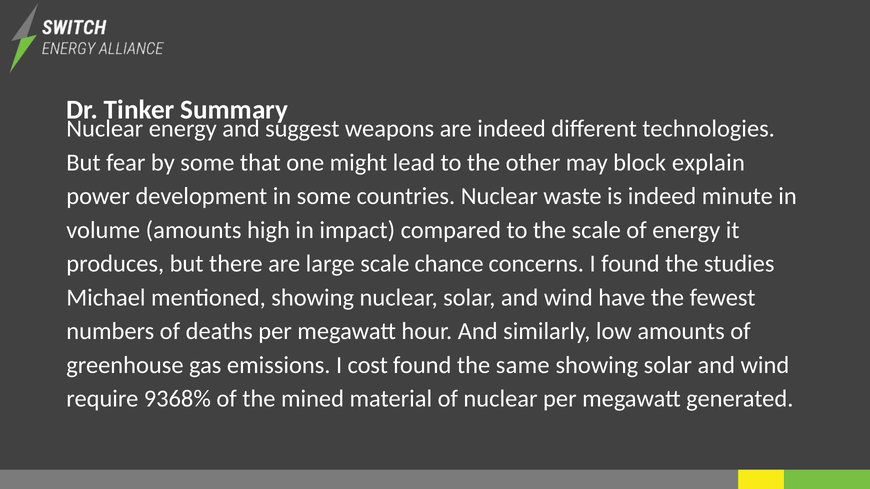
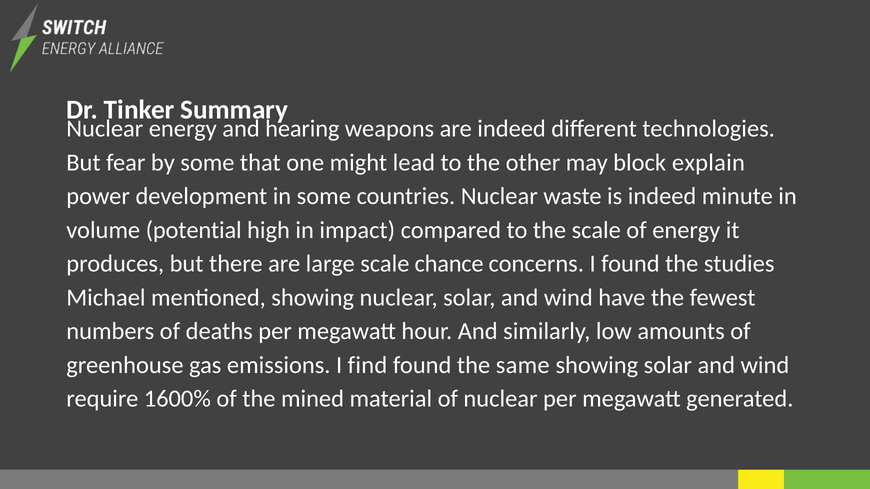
suggest: suggest -> hearing (302, 129)
volume amounts: amounts -> potential (194, 230)
cost: cost -> find (367, 365)
9368%: 9368% -> 1600% (177, 399)
